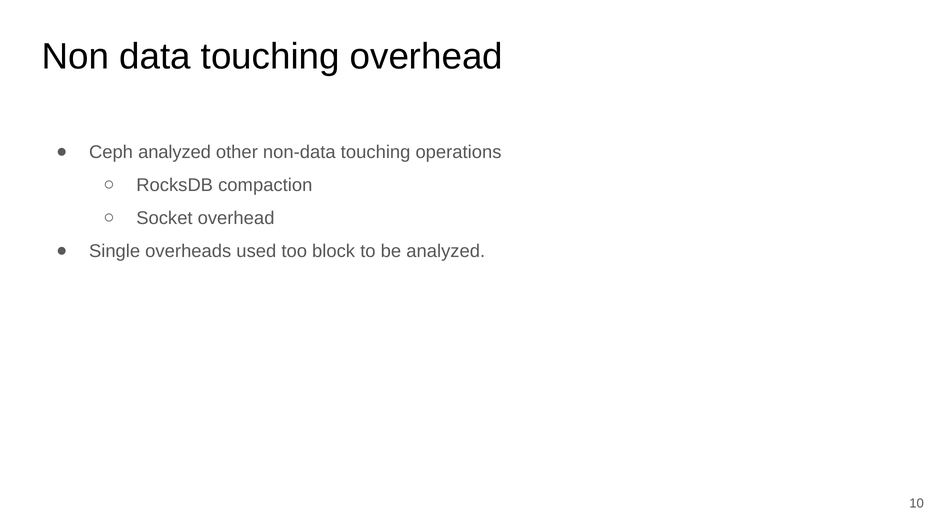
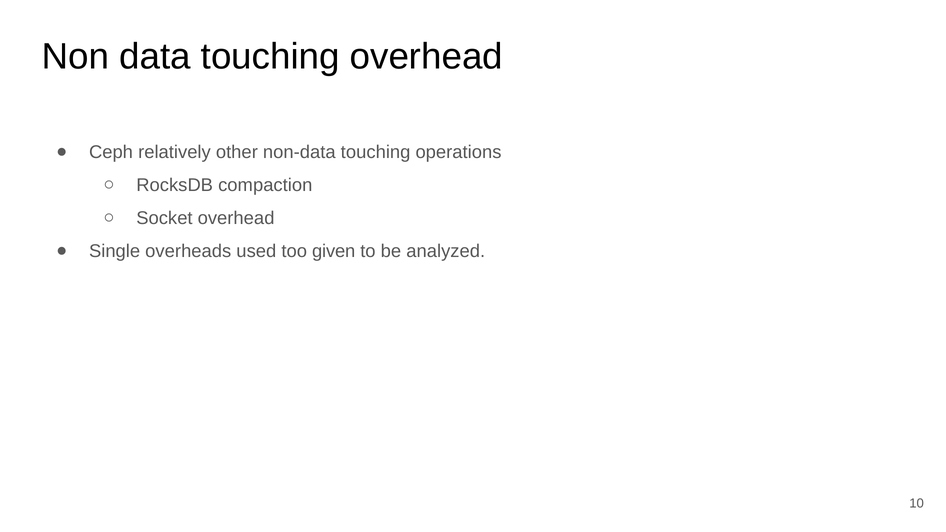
Ceph analyzed: analyzed -> relatively (174, 152)
block: block -> given (334, 251)
